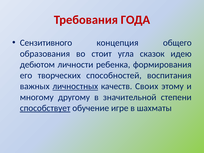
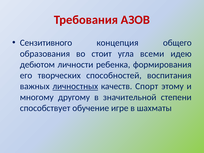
ГОДА: ГОДА -> АЗОВ (135, 20)
сказок: сказок -> всеми (152, 54)
Своих: Своих -> Спорт (147, 86)
способствует underline: present -> none (45, 108)
